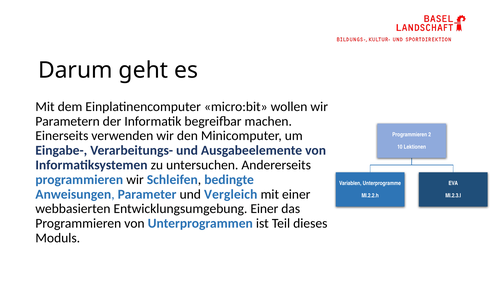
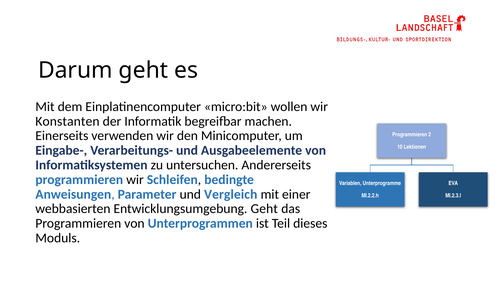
Parametern: Parametern -> Konstanten (67, 121)
Entwicklungsumgebung Einer: Einer -> Geht (264, 209)
